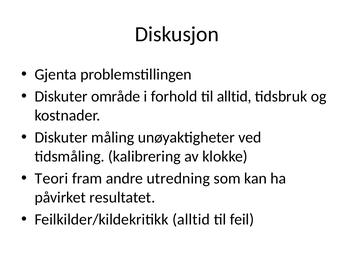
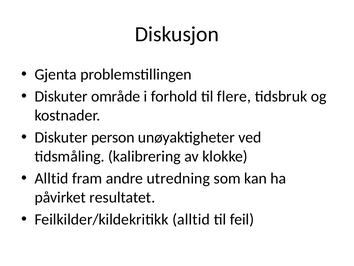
til alltid: alltid -> flere (234, 96)
måling: måling -> person (113, 137)
Teori: Teori -> Alltid (52, 178)
